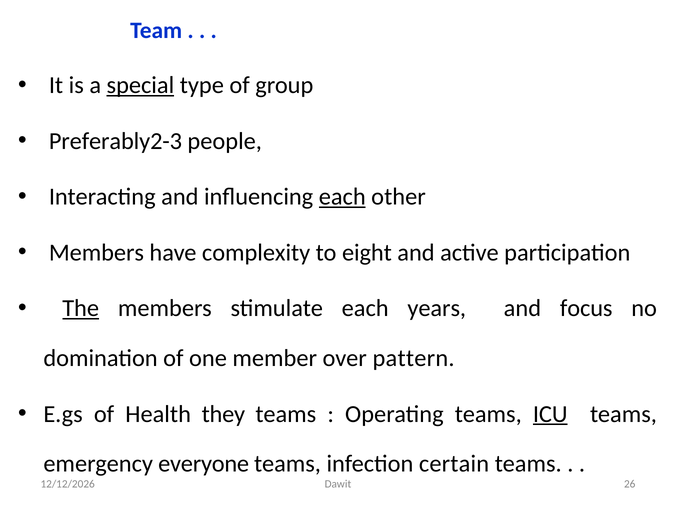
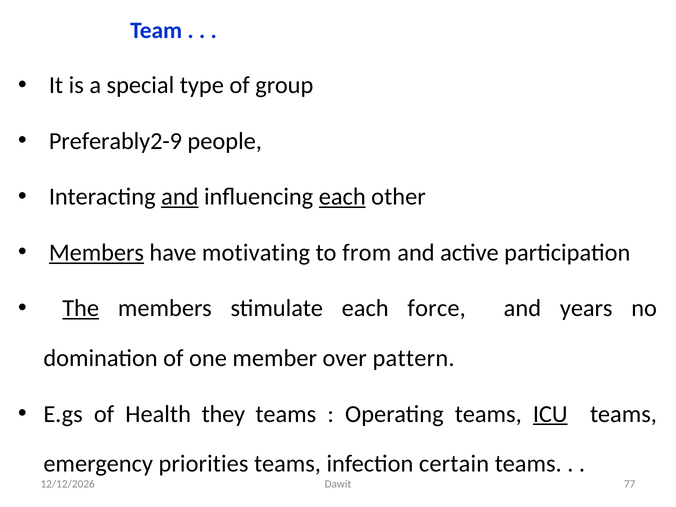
special underline: present -> none (140, 85)
Preferably2-3: Preferably2-3 -> Preferably2-9 (115, 141)
and underline: none -> present (180, 197)
Members underline: none -> present (96, 253)
complexity: complexity -> motivating (256, 253)
eight: eight -> from (367, 253)
years: years -> force (437, 308)
focus: focus -> years (586, 308)
everyone: everyone -> priorities (204, 464)
26: 26 -> 77 (630, 484)
